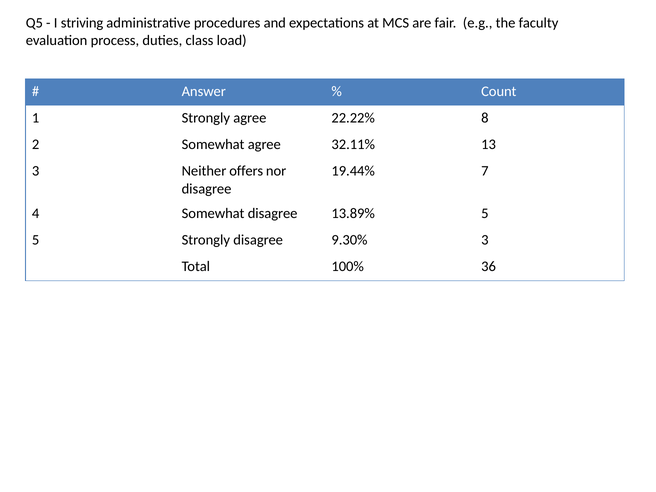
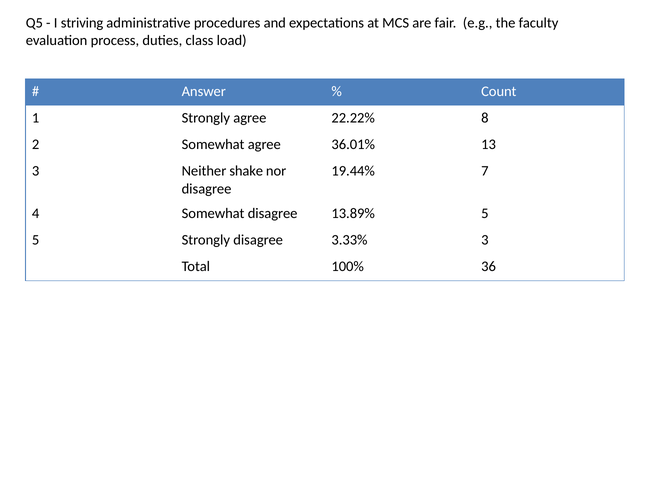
32.11%: 32.11% -> 36.01% (353, 144)
offers: offers -> shake (246, 171)
9.30%: 9.30% -> 3.33% (349, 240)
